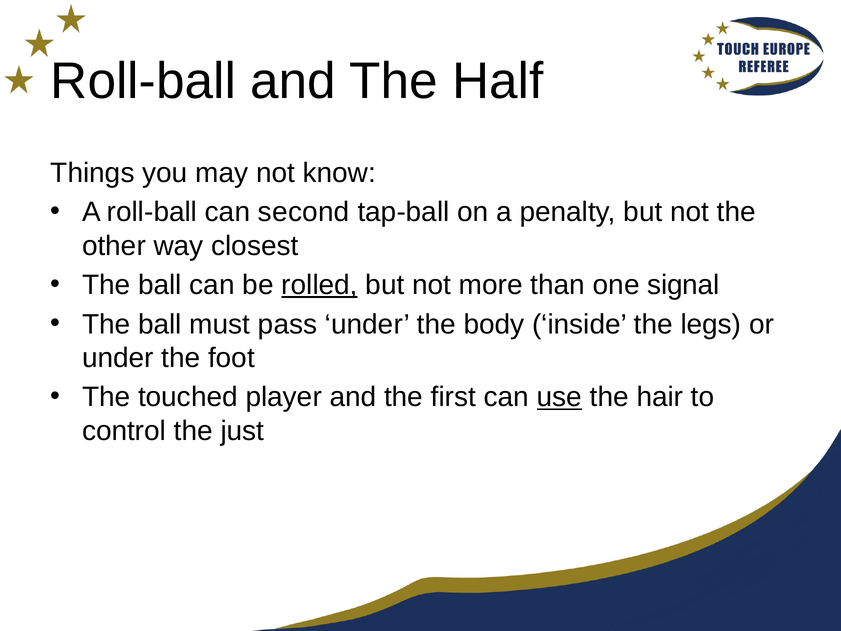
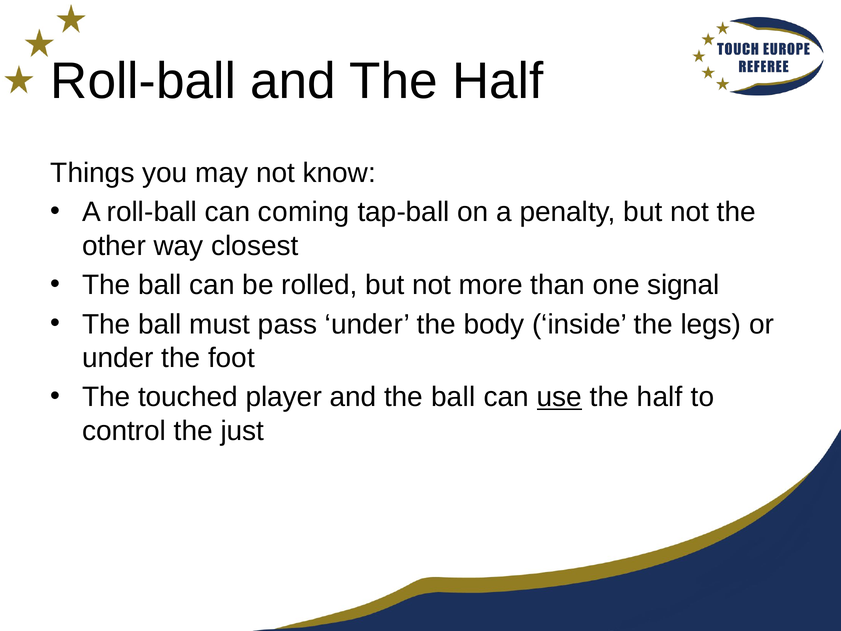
second: second -> coming (304, 212)
rolled underline: present -> none (320, 285)
and the first: first -> ball (453, 397)
hair: hair -> half (660, 397)
